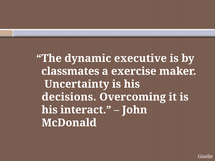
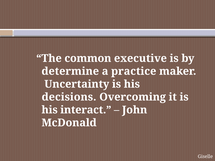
dynamic: dynamic -> common (88, 58)
classmates: classmates -> determine (70, 71)
exercise: exercise -> practice (134, 71)
